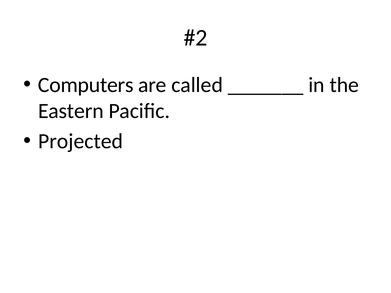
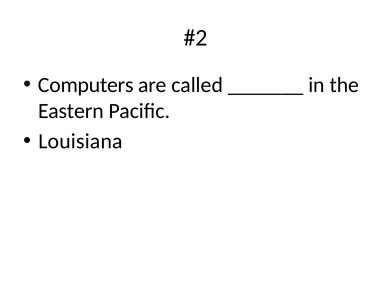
Projected: Projected -> Louisiana (80, 141)
